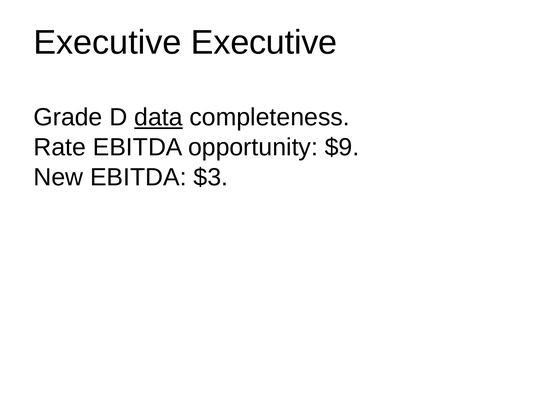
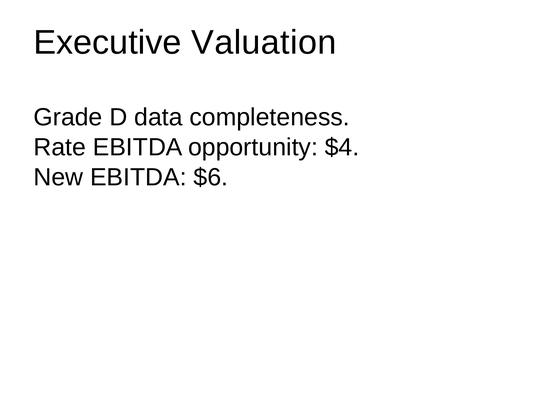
Executive Executive: Executive -> Valuation (264, 42)
data underline: present -> none (158, 117)
$9: $9 -> $4 (342, 147)
$3: $3 -> $6 (211, 177)
